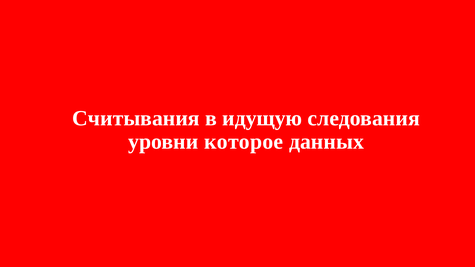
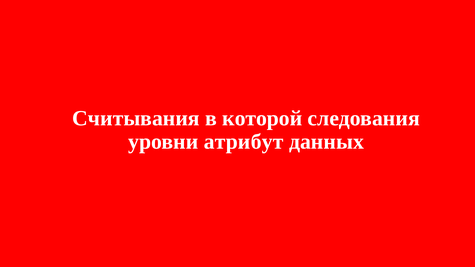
идущую: идущую -> которой (262, 118)
которое: которое -> атрибут (244, 142)
